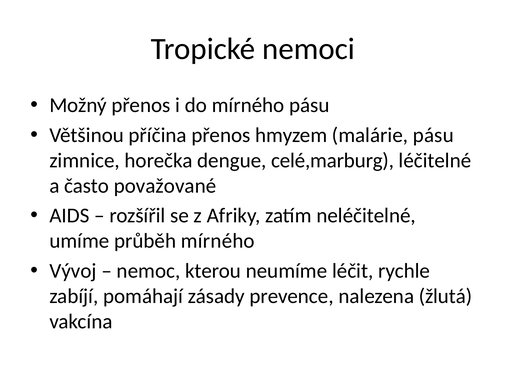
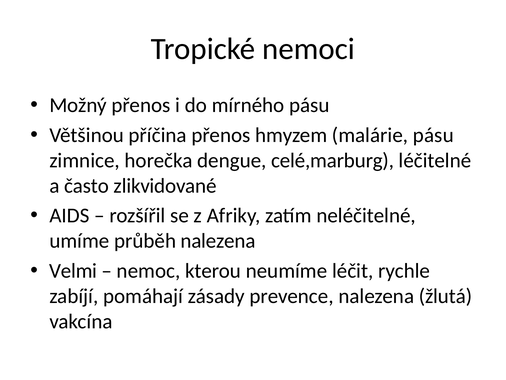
považované: považované -> zlikvidované (165, 186)
průběh mírného: mírného -> nalezena (218, 241)
Vývoj: Vývoj -> Velmi (73, 271)
